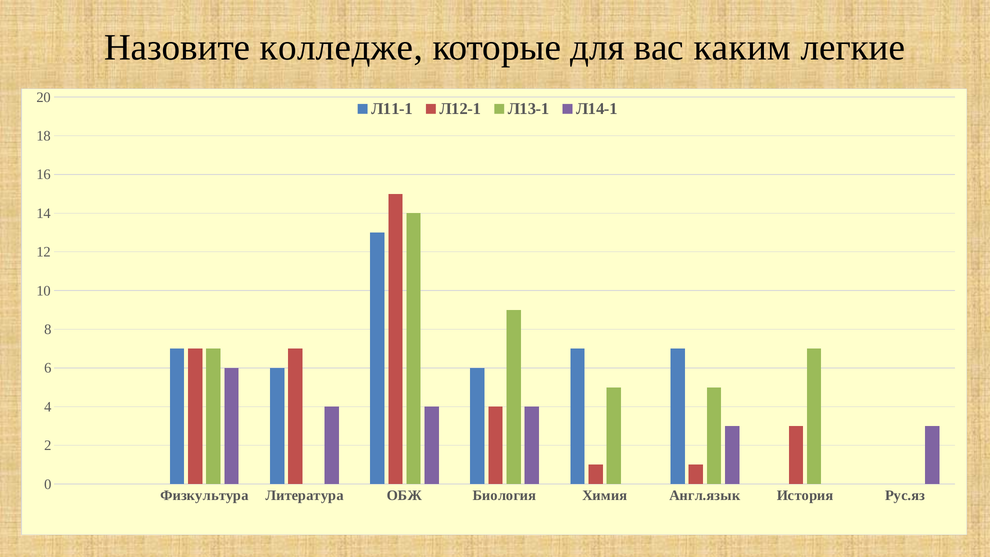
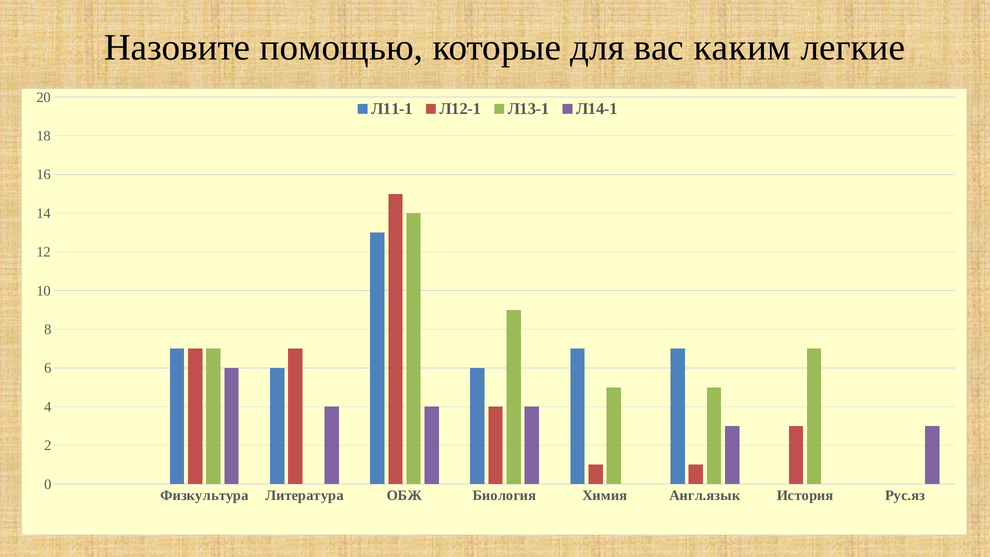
колледже: колледже -> помощью (341, 48)
